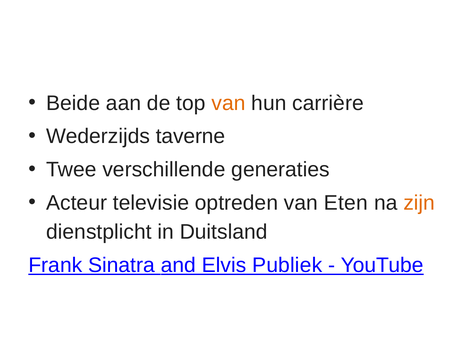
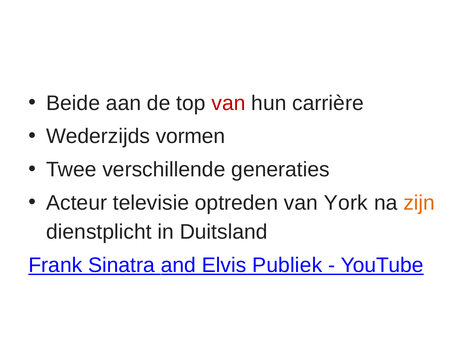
van colour: orange -> red (228, 103)
taverne: taverne -> vormen (191, 137)
Eten: Eten -> York (346, 203)
